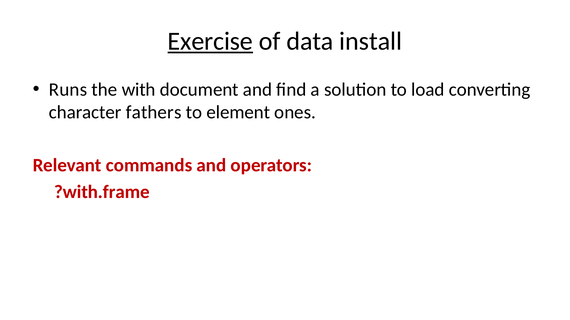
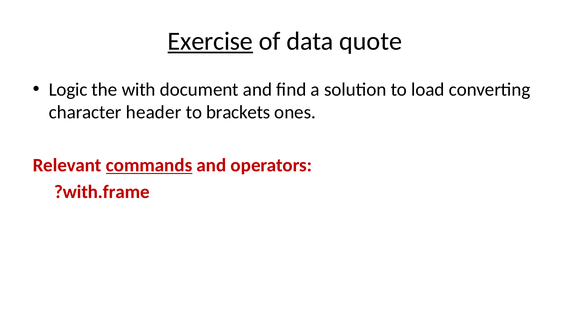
install: install -> quote (371, 41)
Runs: Runs -> Logic (68, 90)
fathers: fathers -> header (154, 112)
element: element -> brackets (238, 112)
commands underline: none -> present (149, 166)
